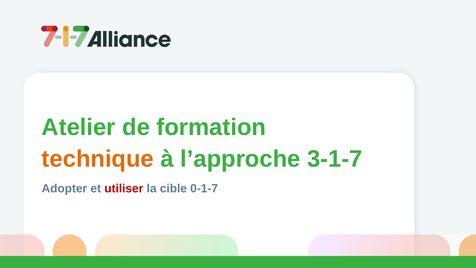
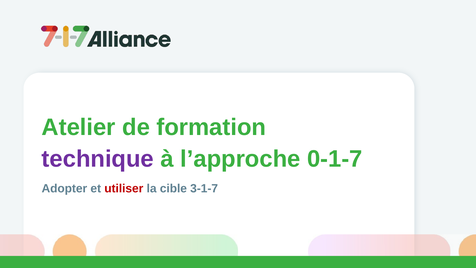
technique colour: orange -> purple (98, 159)
3-1-7: 3-1-7 -> 0-1-7 (335, 159)
0-1-7: 0-1-7 -> 3-1-7 (204, 188)
